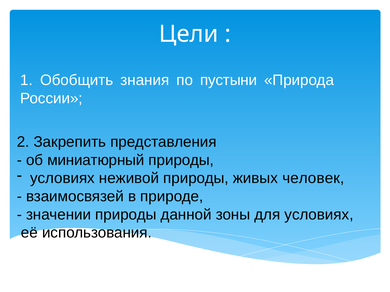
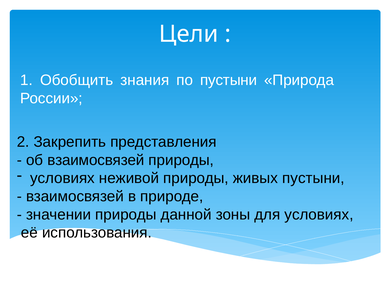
об миниатюрный: миниатюрный -> взаимосвязей (96, 160)
живых человек: человек -> пустыни (313, 178)
